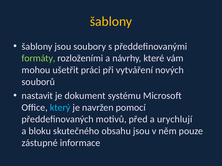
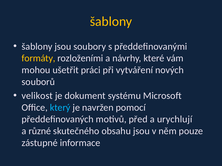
formáty colour: light green -> yellow (38, 58)
nastavit: nastavit -> velikost (37, 96)
bloku: bloku -> různé (40, 131)
